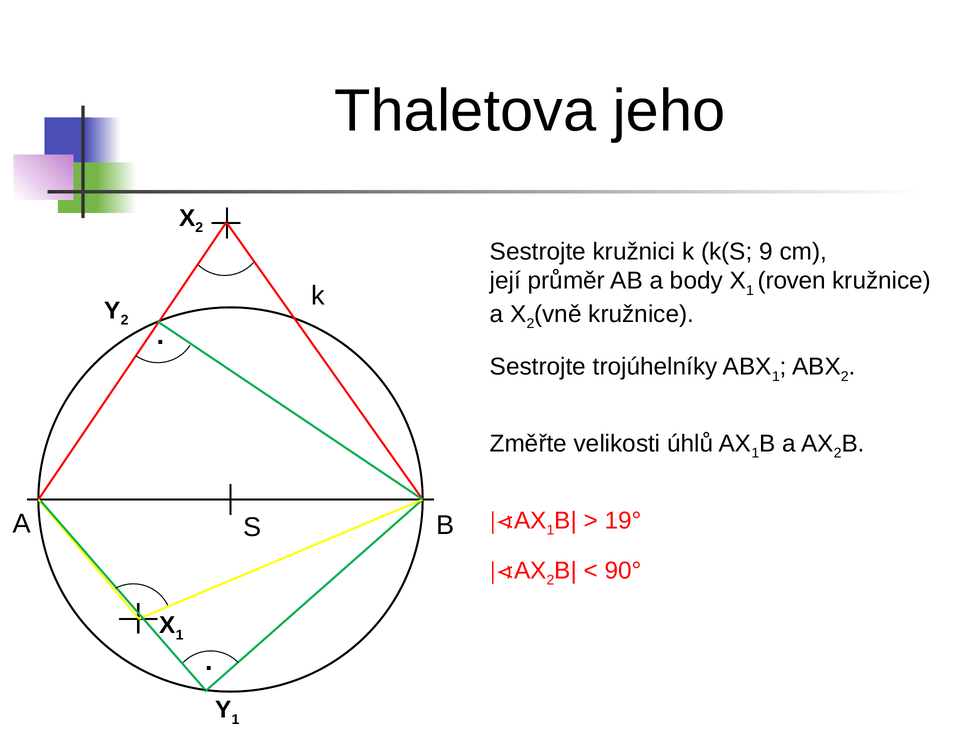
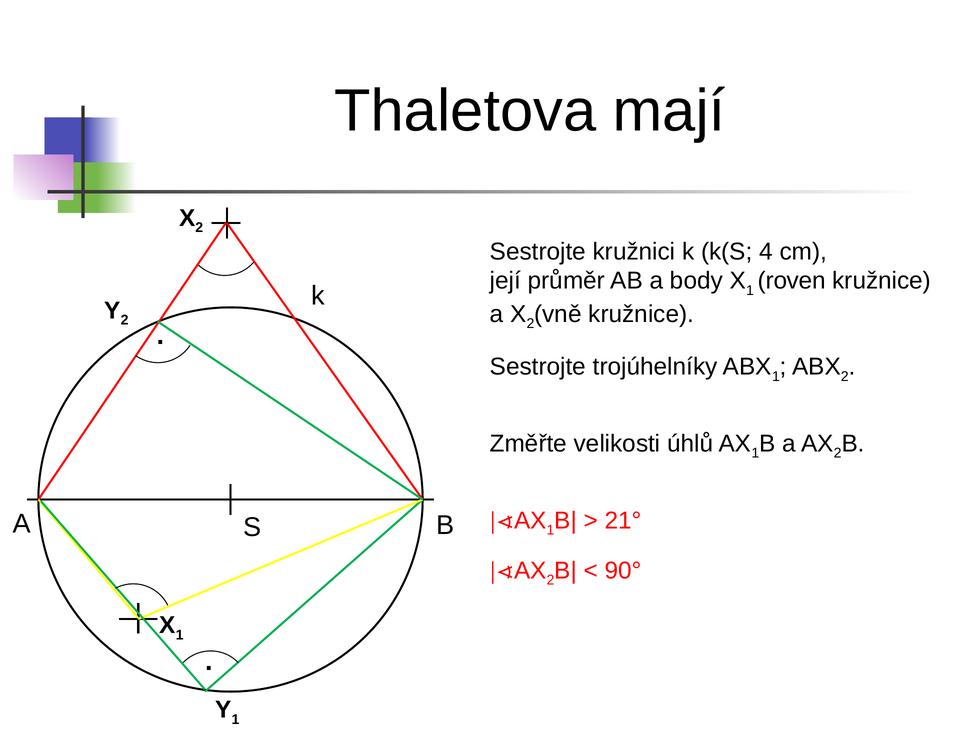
jeho: jeho -> mají (669, 111)
9: 9 -> 4 (766, 252)
19°: 19° -> 21° (623, 521)
